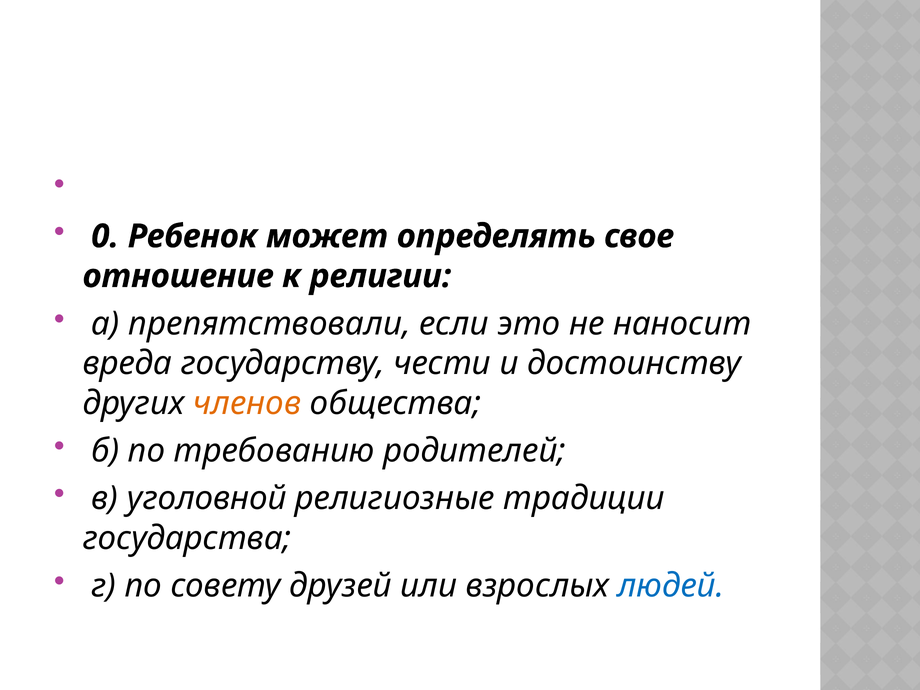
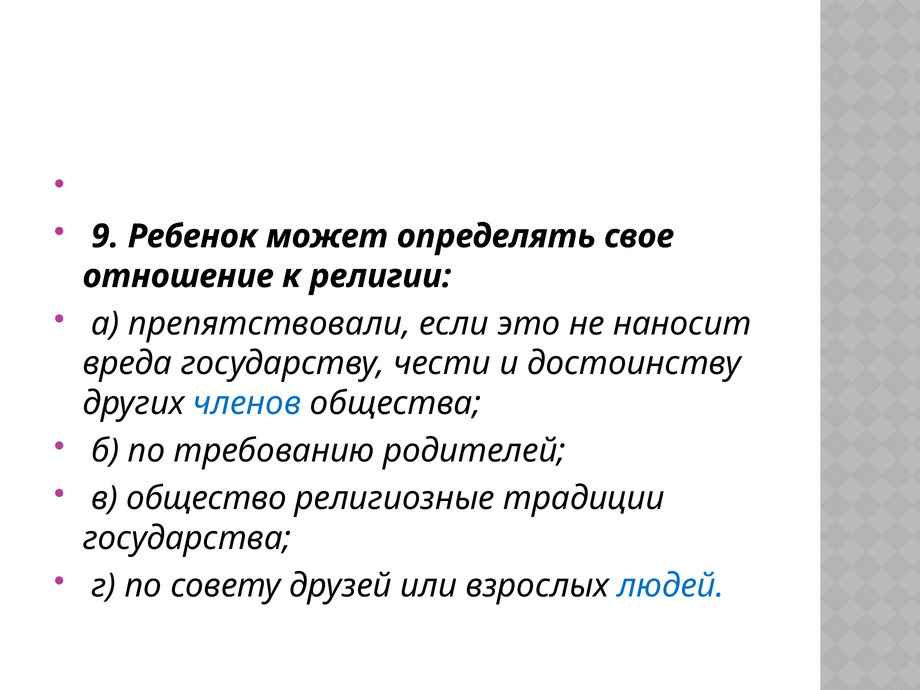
0: 0 -> 9 (105, 236)
членов colour: orange -> blue (247, 403)
уголовной: уголовной -> общество (207, 498)
